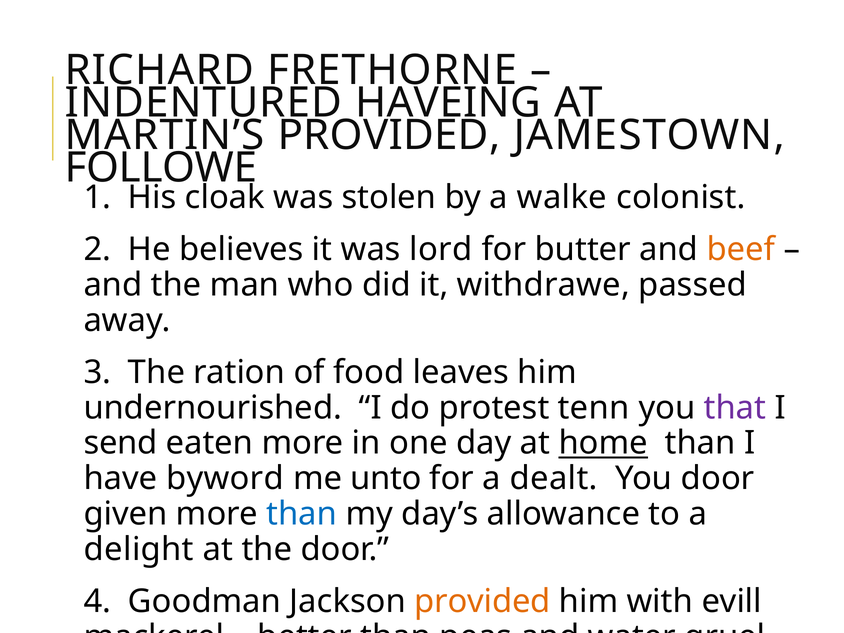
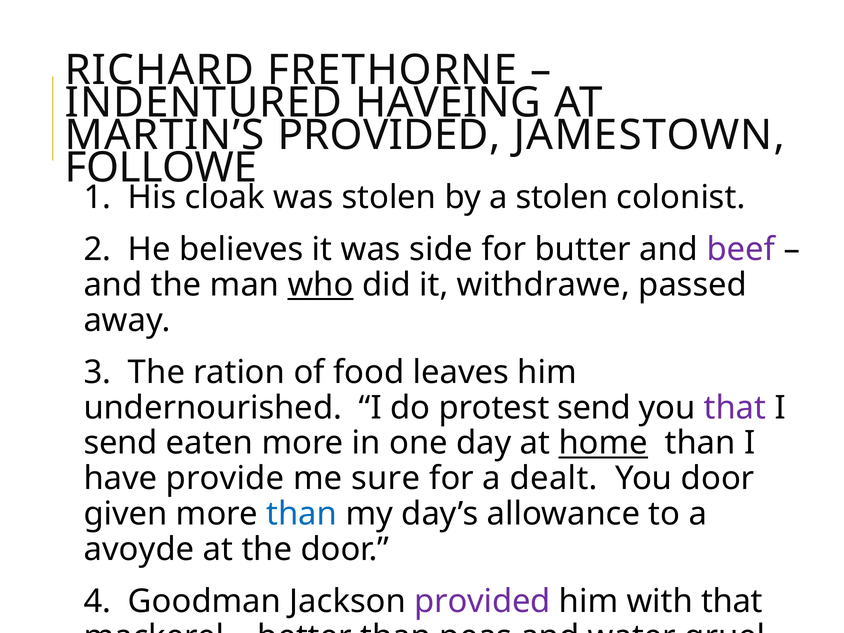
a walke: walke -> stolen (562, 198)
lord: lord -> side (441, 249)
beef colour: orange -> purple (741, 249)
who underline: none -> present (321, 285)
protest tenn: tenn -> send (594, 408)
byword: byword -> provide (225, 479)
unto: unto -> sure (386, 479)
delight: delight -> avoyde (139, 550)
provided colour: orange -> purple (482, 601)
with evill: evill -> that (732, 601)
